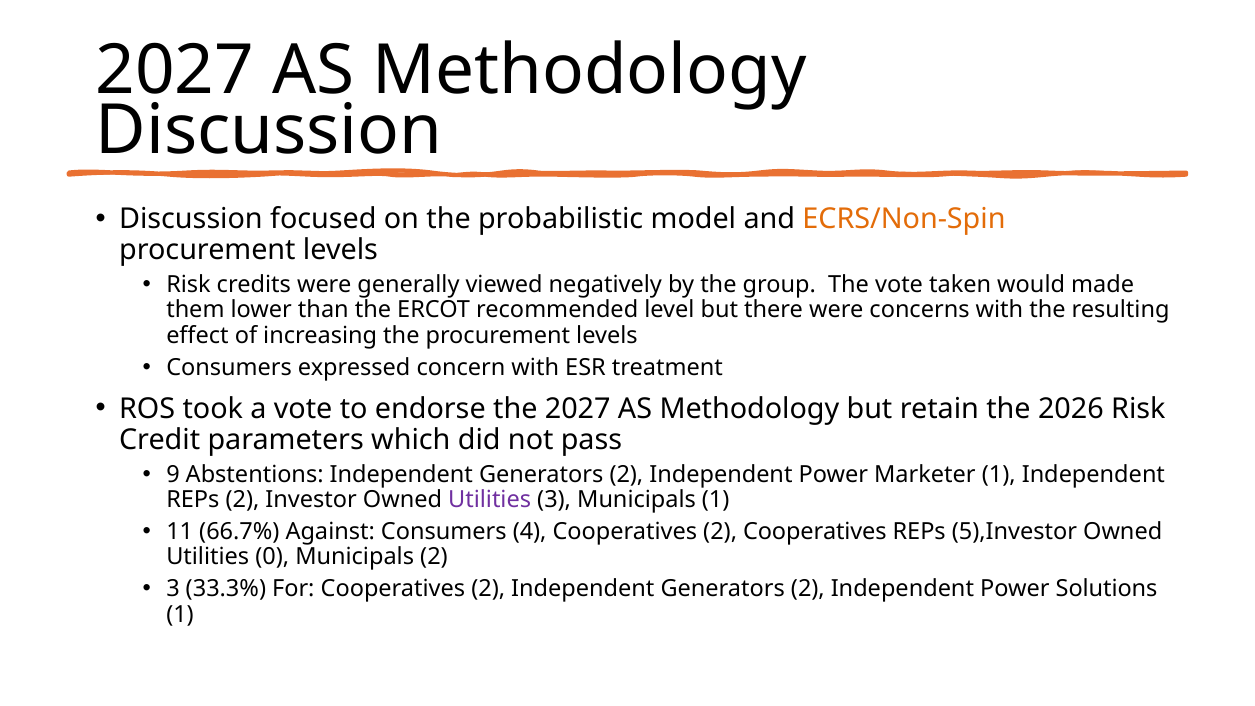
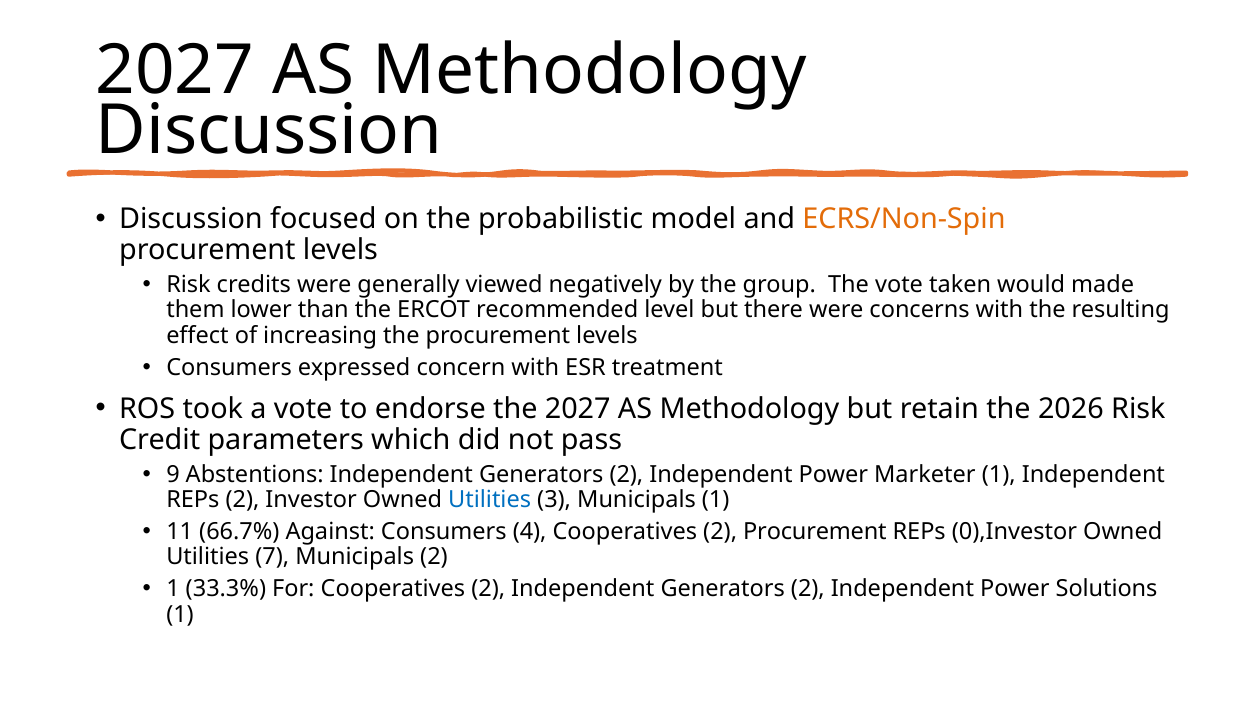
Utilities colour: purple -> blue (490, 500)
2 Cooperatives: Cooperatives -> Procurement (815, 532)
5),Investor: 5),Investor -> 0),Investor (1014, 532)
0: 0 -> 7 (272, 557)
3: 3 -> 1 (173, 589)
